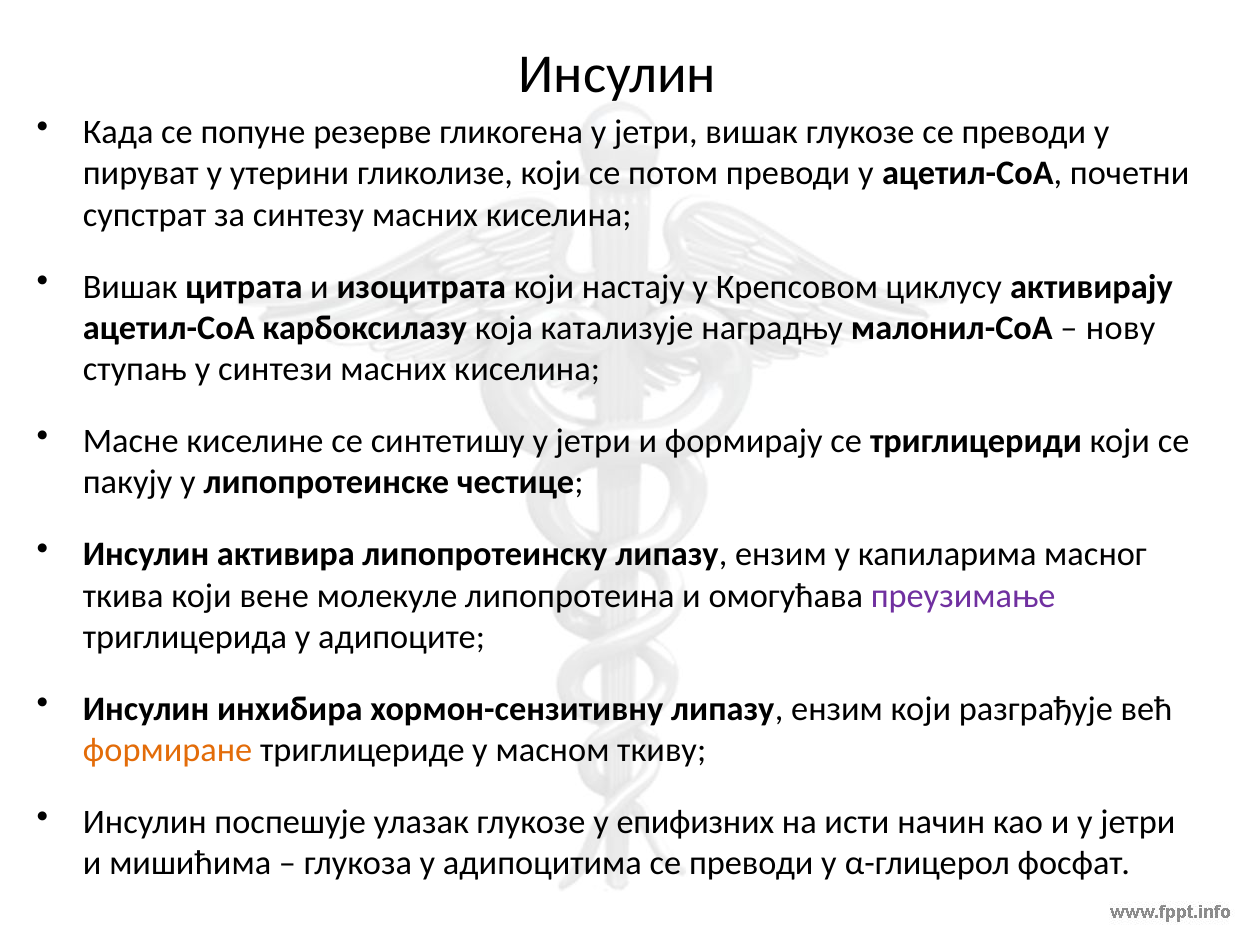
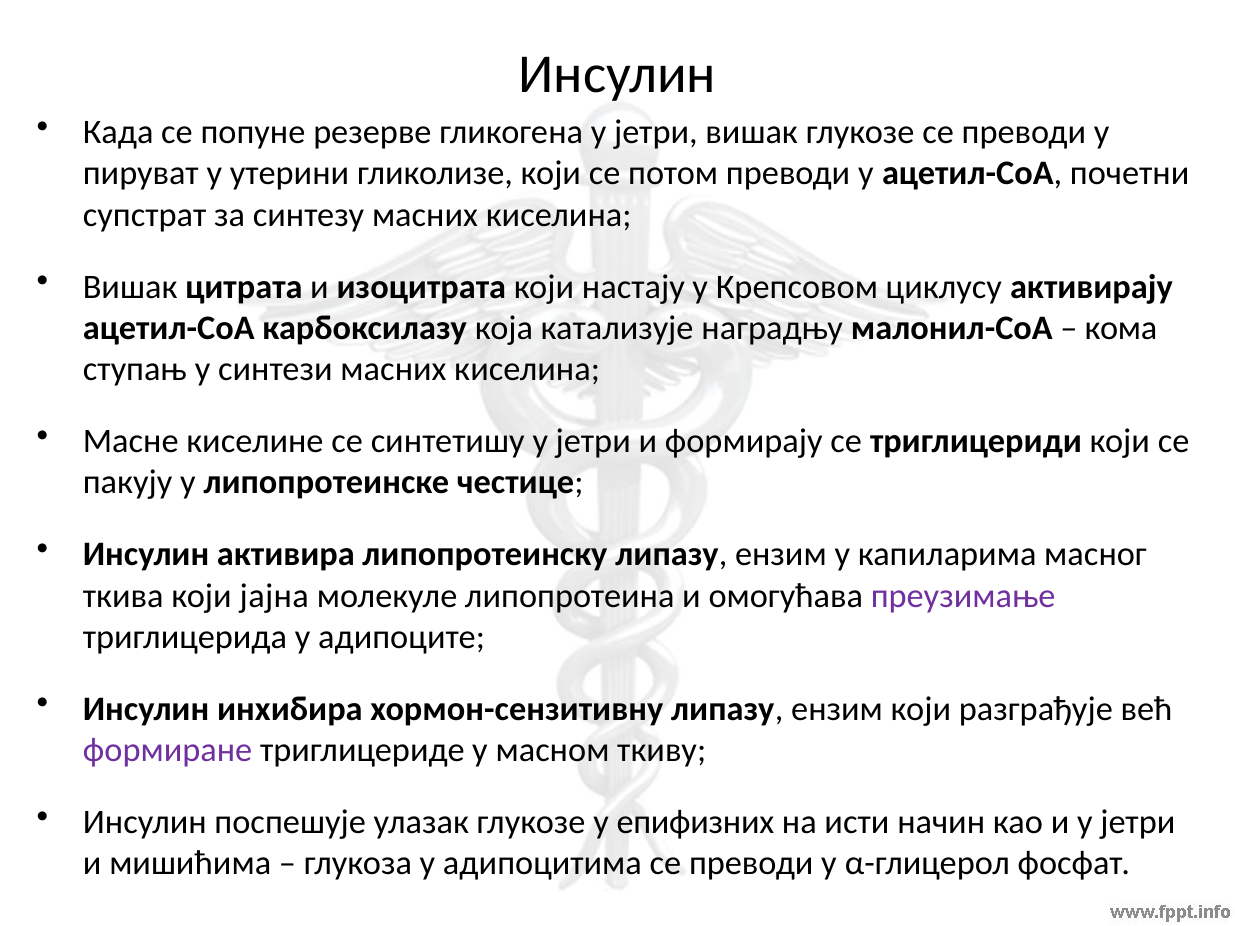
нову: нову -> кома (1121, 328)
вене: вене -> јајна (274, 596)
формиране colour: orange -> purple (168, 750)
